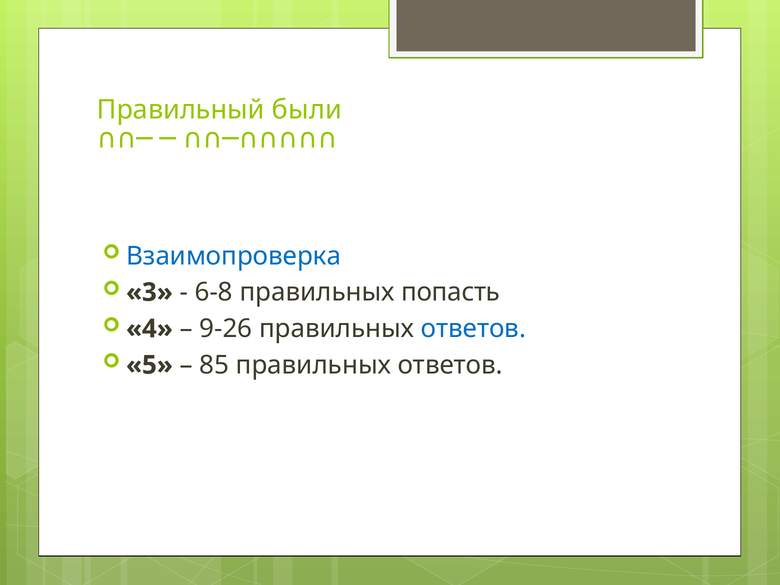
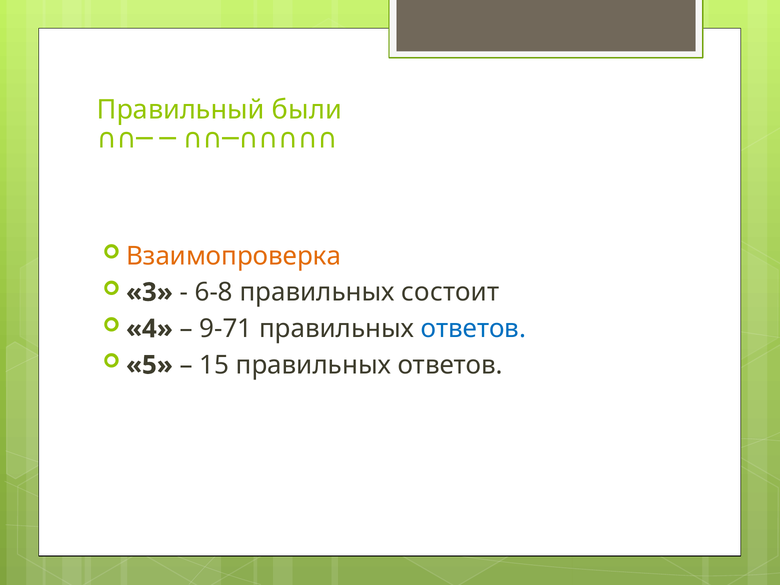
Взаимопроверка colour: blue -> orange (234, 256)
попасть: попасть -> состоит (450, 292)
9-26: 9-26 -> 9-71 (226, 329)
85: 85 -> 15 (214, 365)
